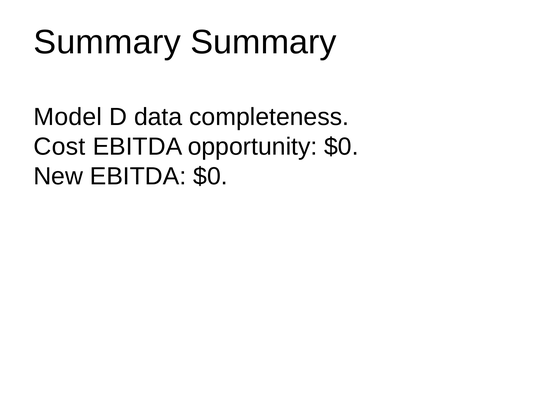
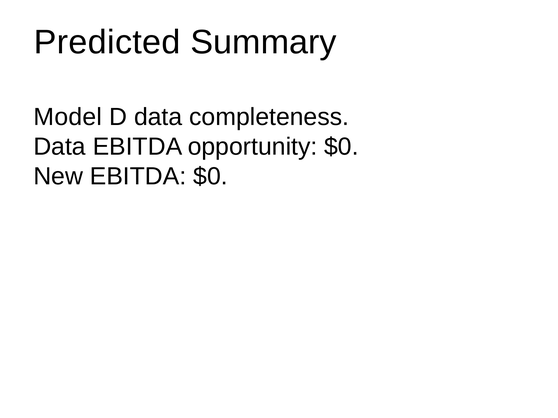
Summary: Summary -> Predicted (107, 42)
Cost: Cost -> Data (60, 147)
